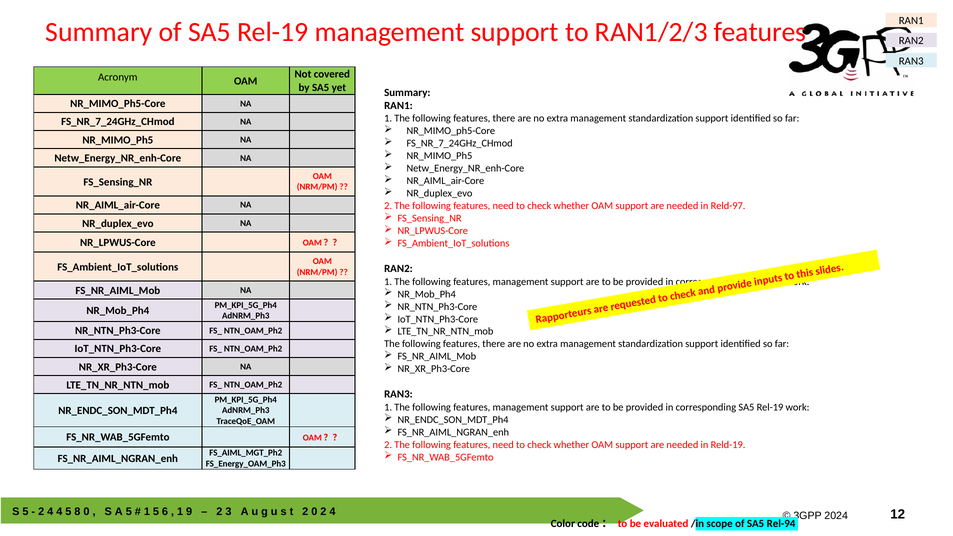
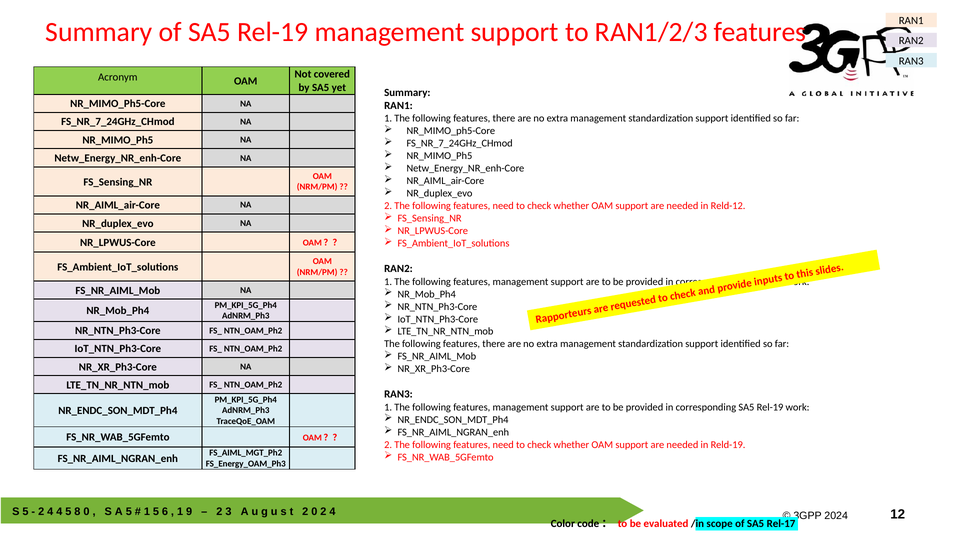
Reld-97: Reld-97 -> Reld-12 (728, 206)
Rel-94: Rel-94 -> Rel-17 (781, 524)
